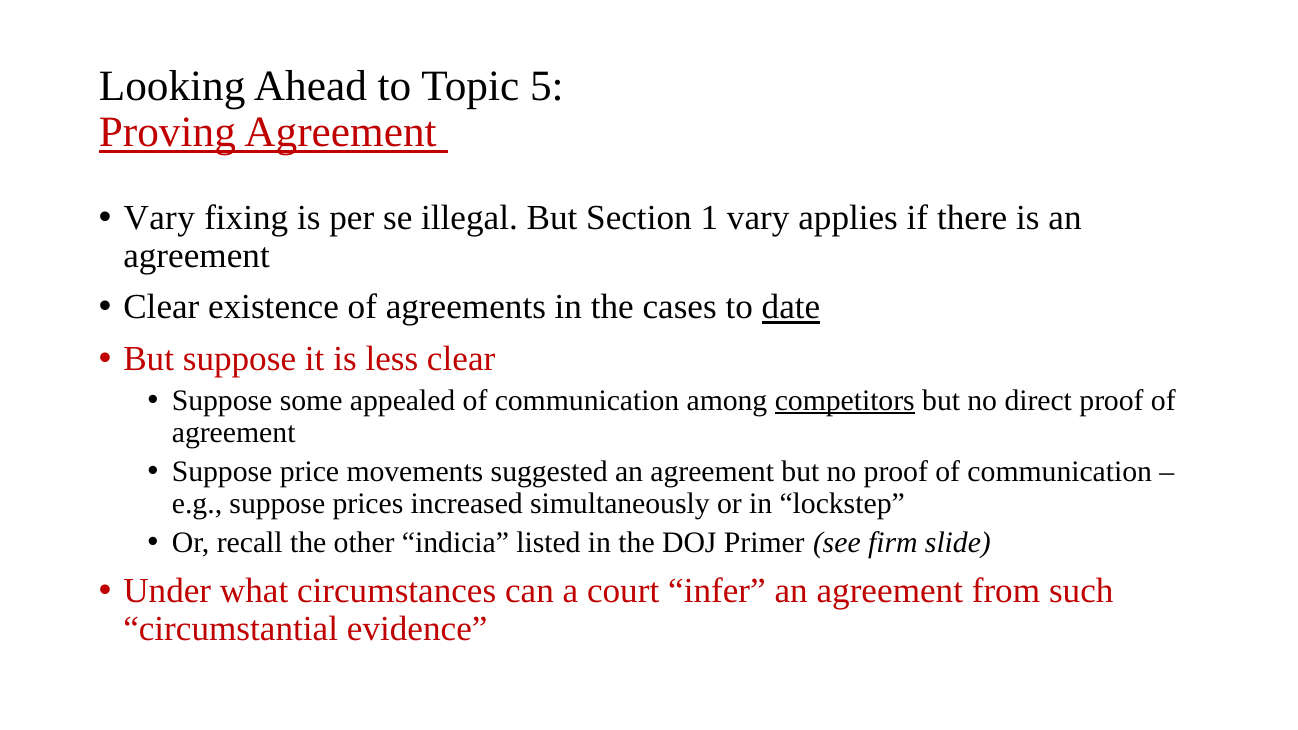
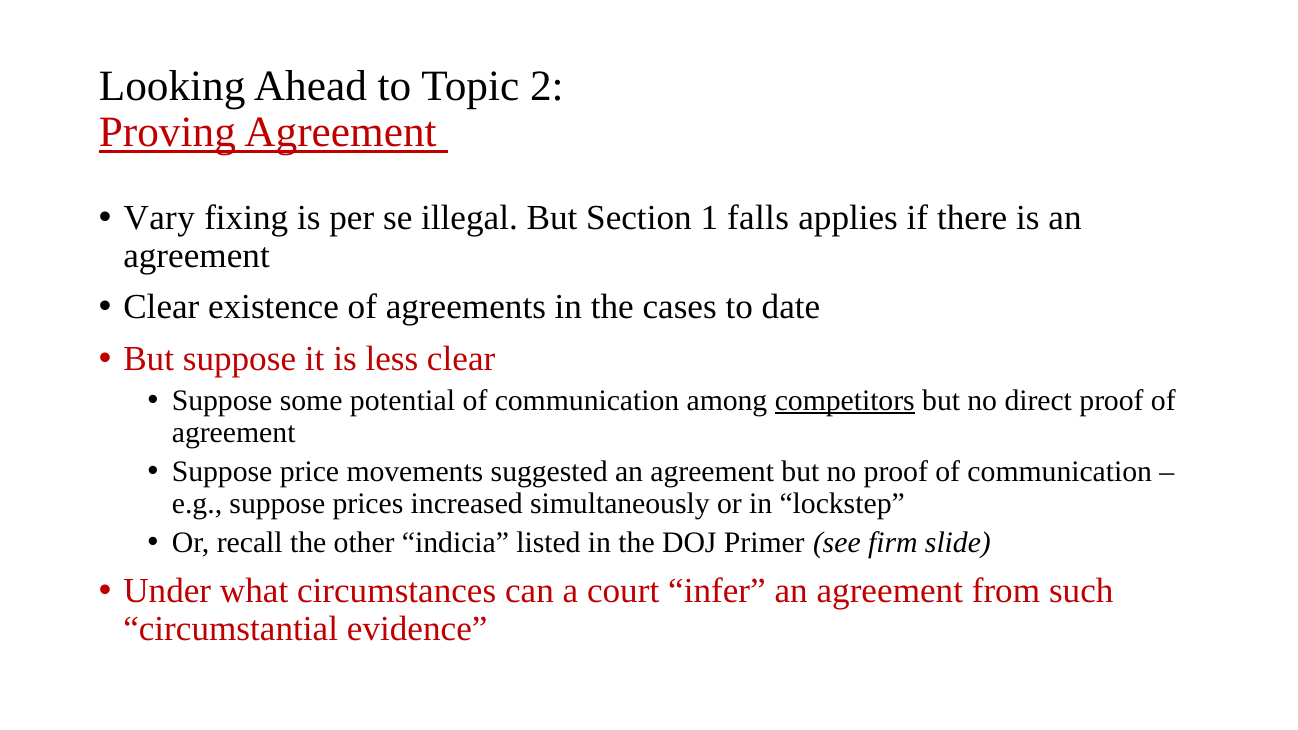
5: 5 -> 2 (547, 86)
1 vary: vary -> falls (758, 218)
date underline: present -> none (791, 307)
appealed: appealed -> potential (403, 401)
